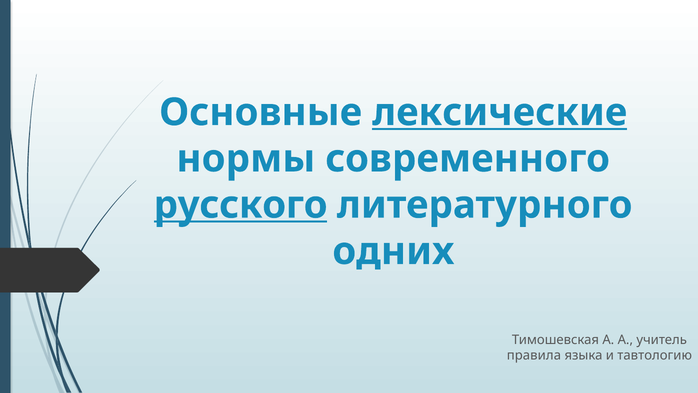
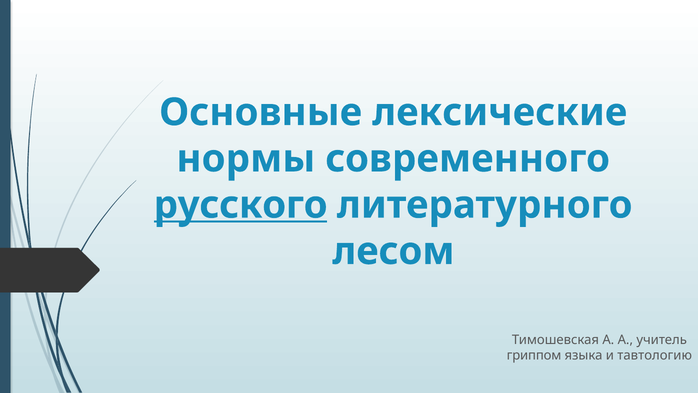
лексические underline: present -> none (500, 112)
одних: одних -> лесом (393, 251)
правила: правила -> гриппом (534, 355)
